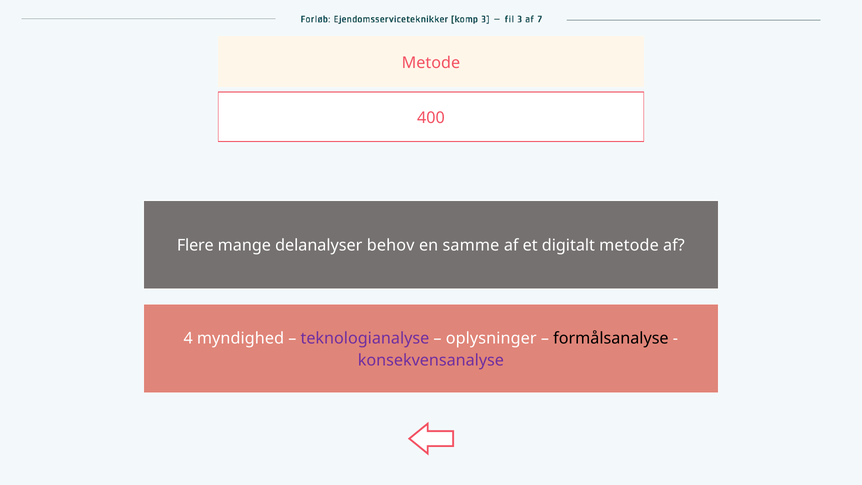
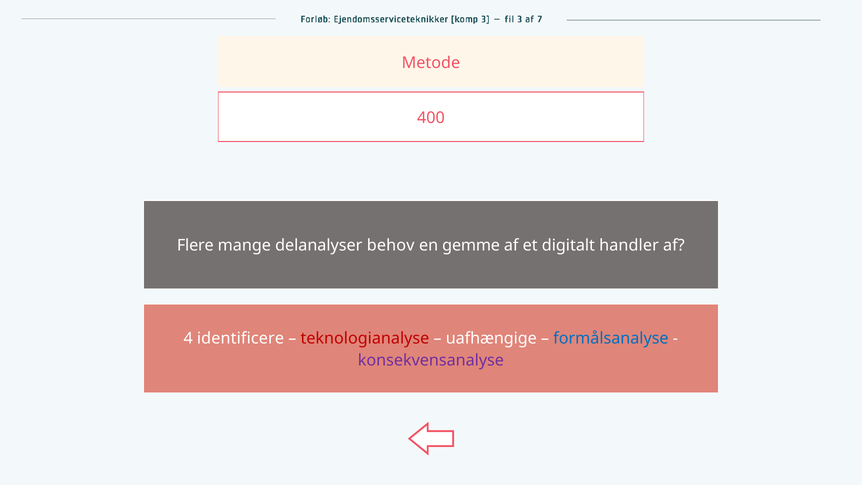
samme: samme -> gemme (471, 246)
digitalt metode: metode -> handler (629, 246)
myndighed: myndighed -> identificere (240, 338)
teknologianalyse colour: purple -> red (365, 338)
oplysninger: oplysninger -> uafhængige (491, 338)
formålsanalyse colour: black -> blue (611, 338)
